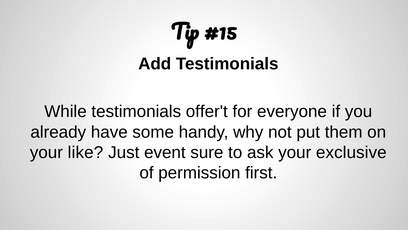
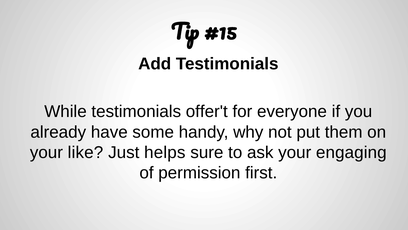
event: event -> helps (165, 152)
exclusive: exclusive -> engaging (351, 152)
